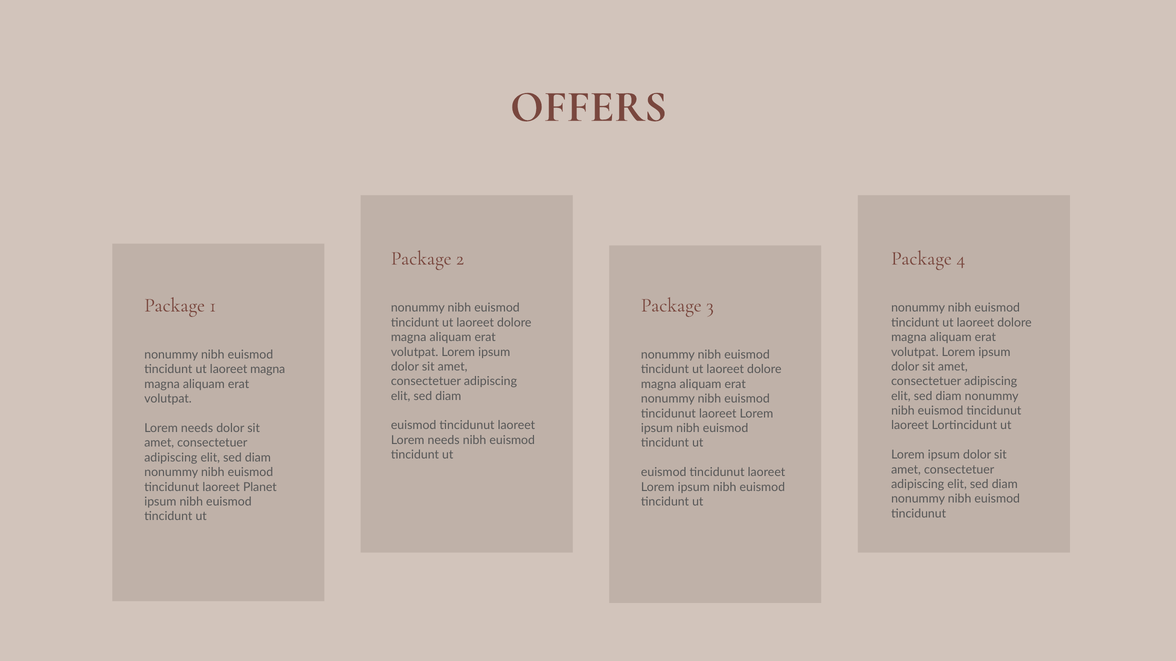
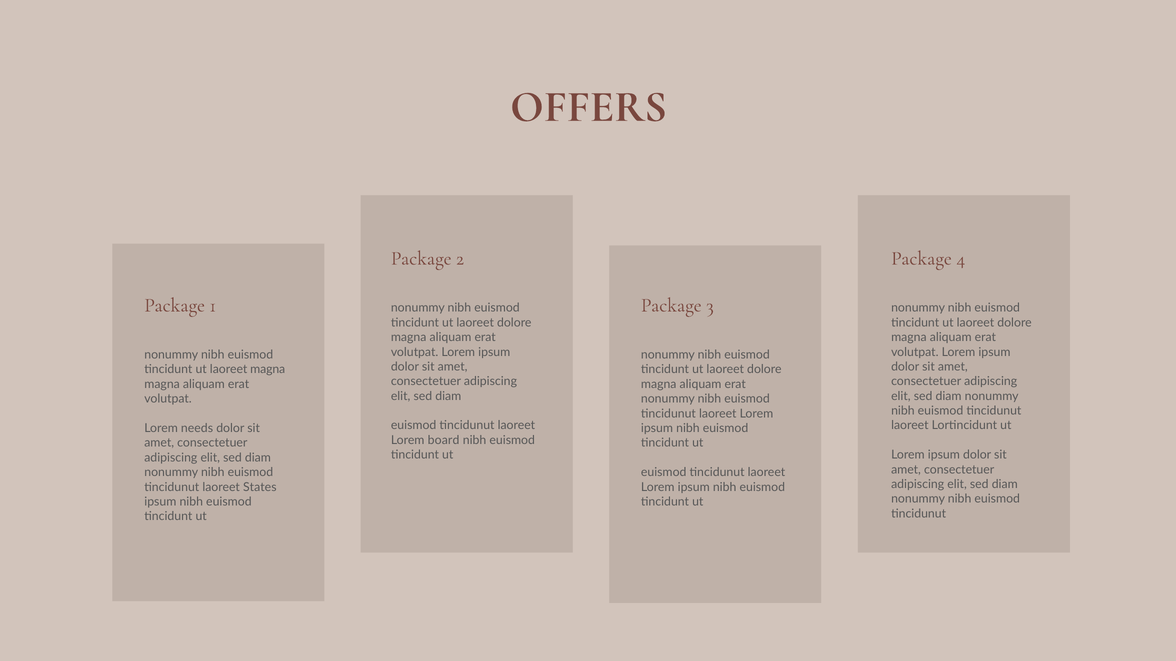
needs: needs -> board (444, 440)
Planet: Planet -> States (260, 487)
